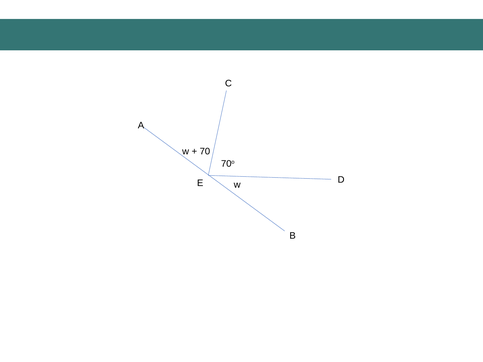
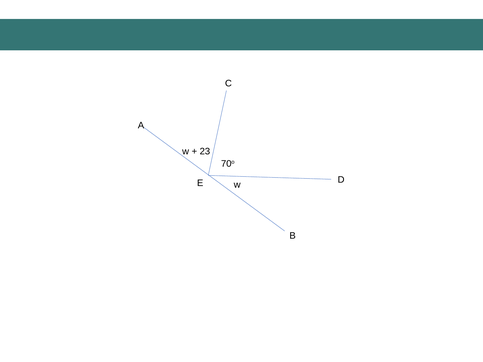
70: 70 -> 23 (205, 151)
